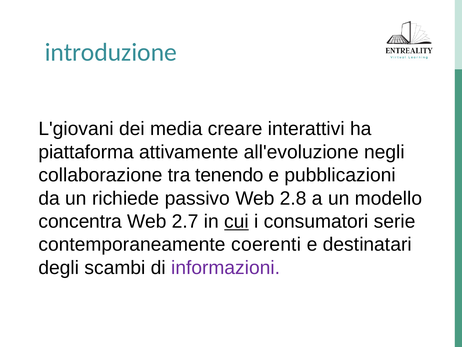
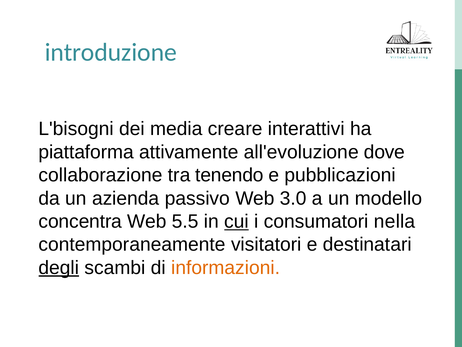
L'giovani: L'giovani -> L'bisogni (76, 129)
negli: negli -> dove (384, 152)
richiede: richiede -> azienda (126, 198)
2.8: 2.8 -> 3.0 (293, 198)
2.7: 2.7 -> 5.5 (185, 221)
serie: serie -> nella (395, 221)
coerenti: coerenti -> visitatori (266, 244)
degli underline: none -> present (59, 267)
informazioni colour: purple -> orange (226, 267)
